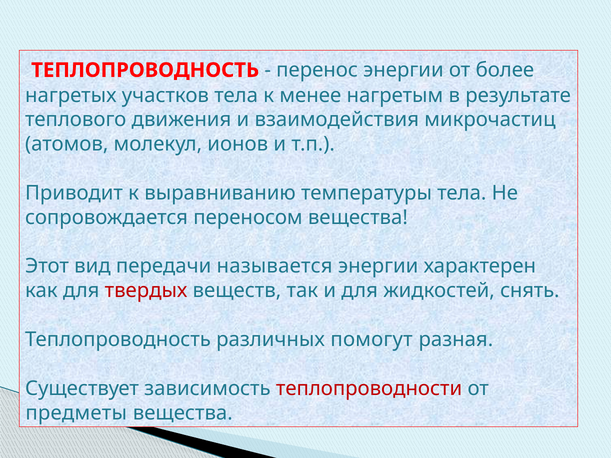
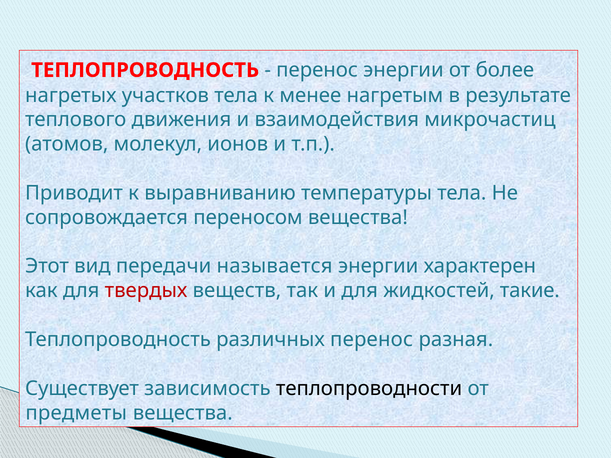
снять: снять -> такие (530, 291)
различных помогут: помогут -> перенос (372, 340)
теплопроводности colour: red -> black (369, 389)
